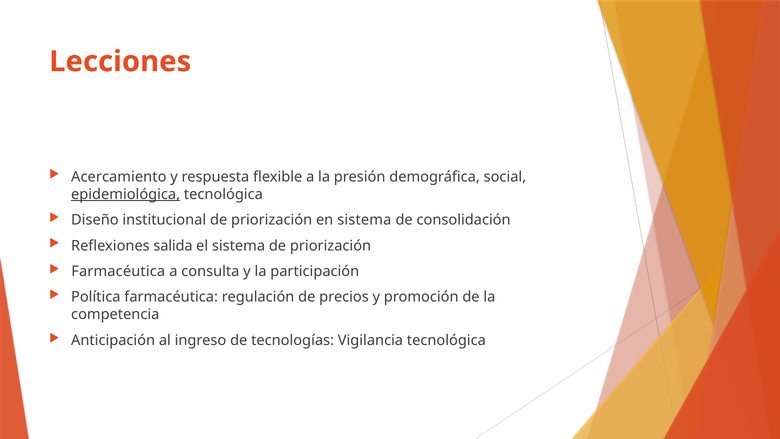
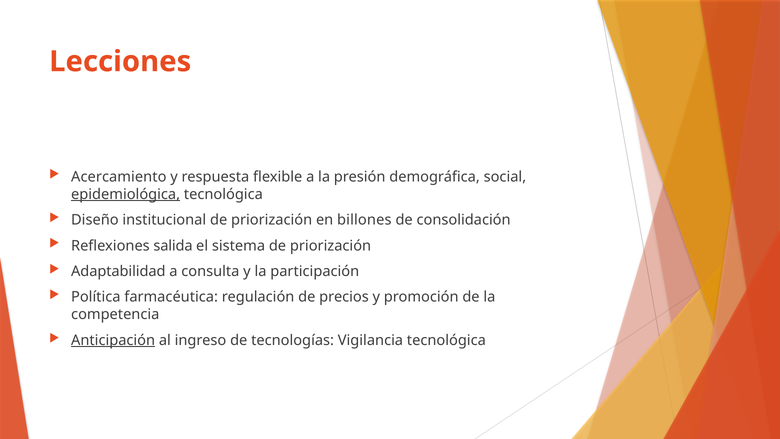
en sistema: sistema -> billones (364, 220)
Farmacéutica: Farmacéutica -> Adaptabilidad (118, 271)
Anticipación underline: none -> present (113, 340)
